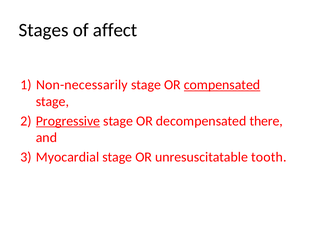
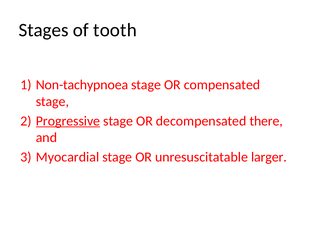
affect: affect -> tooth (115, 30)
Non-necessarily: Non-necessarily -> Non-tachypnoea (82, 85)
compensated underline: present -> none (222, 85)
tooth: tooth -> larger (269, 157)
